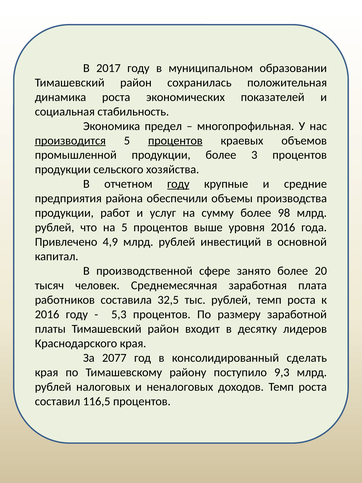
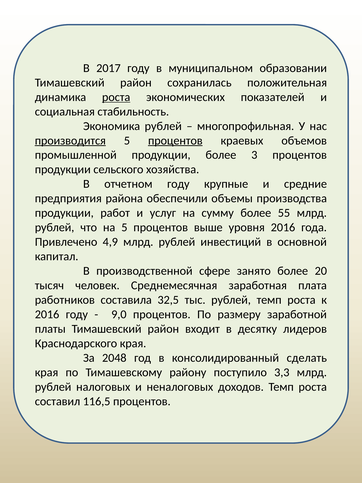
роста underline: none -> present (116, 97)
Экономика предел: предел -> рублей (163, 126)
году underline: present -> none (178, 184)
98: 98 -> 55 (284, 213)
5,3: 5,3 -> 9,0 (119, 314)
2077: 2077 -> 2048 (114, 358)
9,3: 9,3 -> 3,3 (282, 372)
